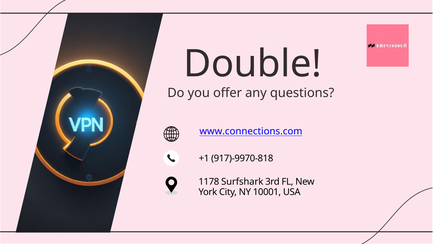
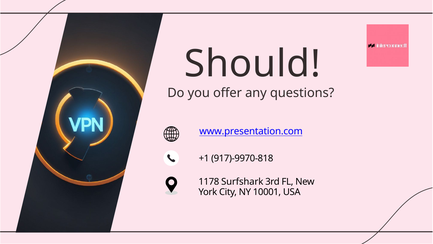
Double: Double -> Should (252, 64)
www.connections.com: www.connections.com -> www.presentation.com (251, 131)
